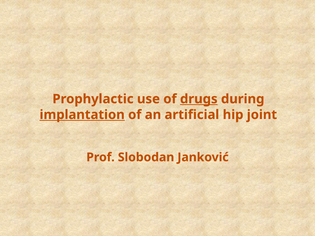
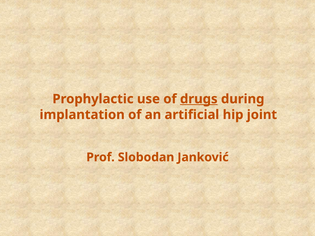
implantation underline: present -> none (82, 115)
